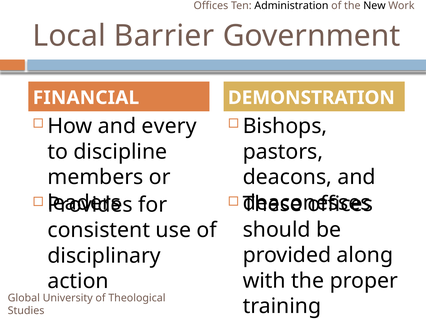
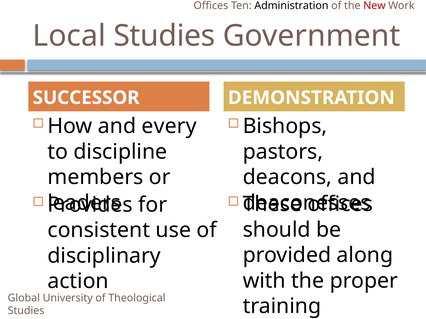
New colour: black -> red (374, 6)
Local Barrier: Barrier -> Studies (164, 36)
FINANCIAL: FINANCIAL -> SUCCESSOR (86, 98)
